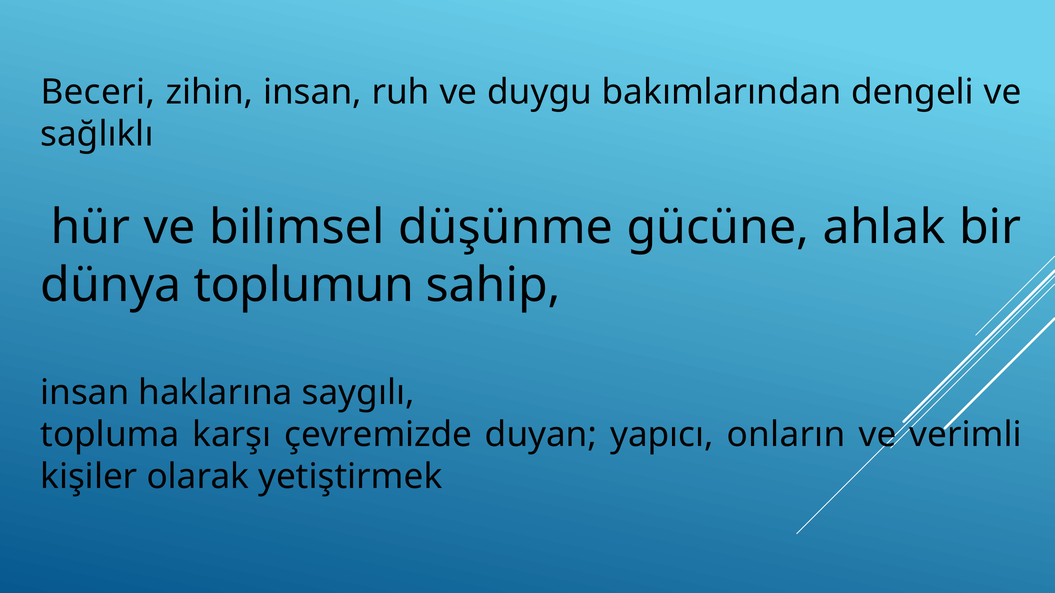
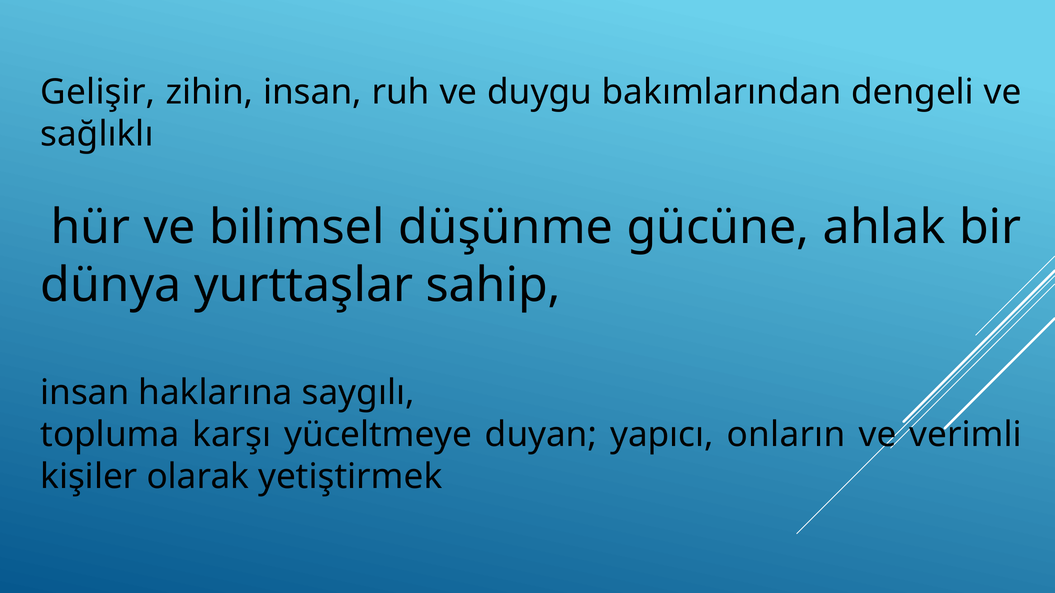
Beceri: Beceri -> Gelişir (98, 92)
toplumun: toplumun -> yurttaşlar (304, 286)
çevremizde: çevremizde -> yüceltmeye (378, 435)
